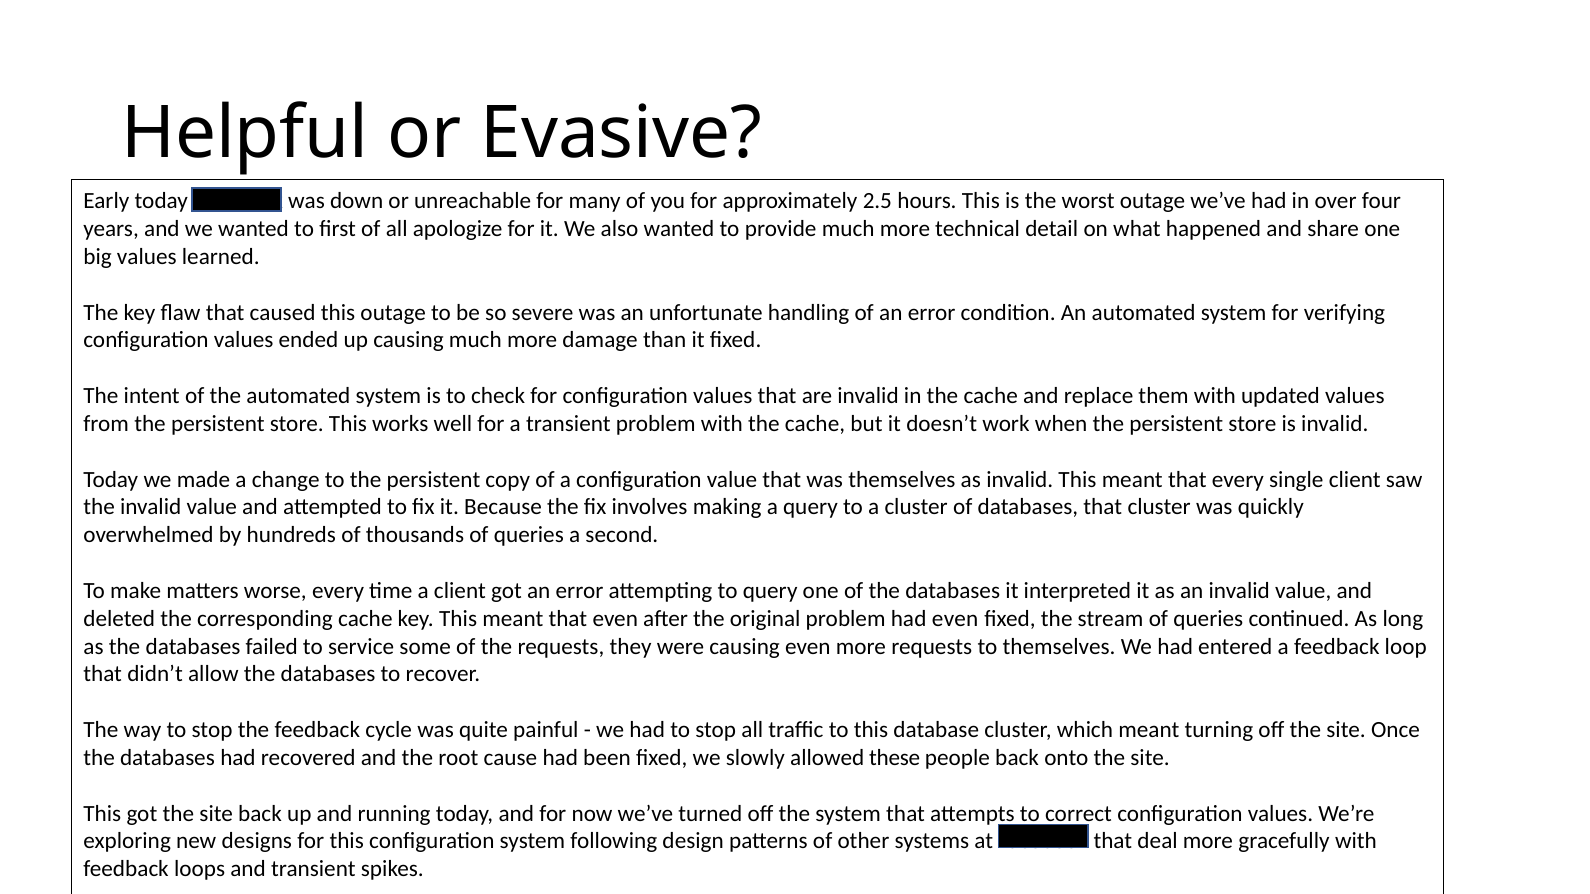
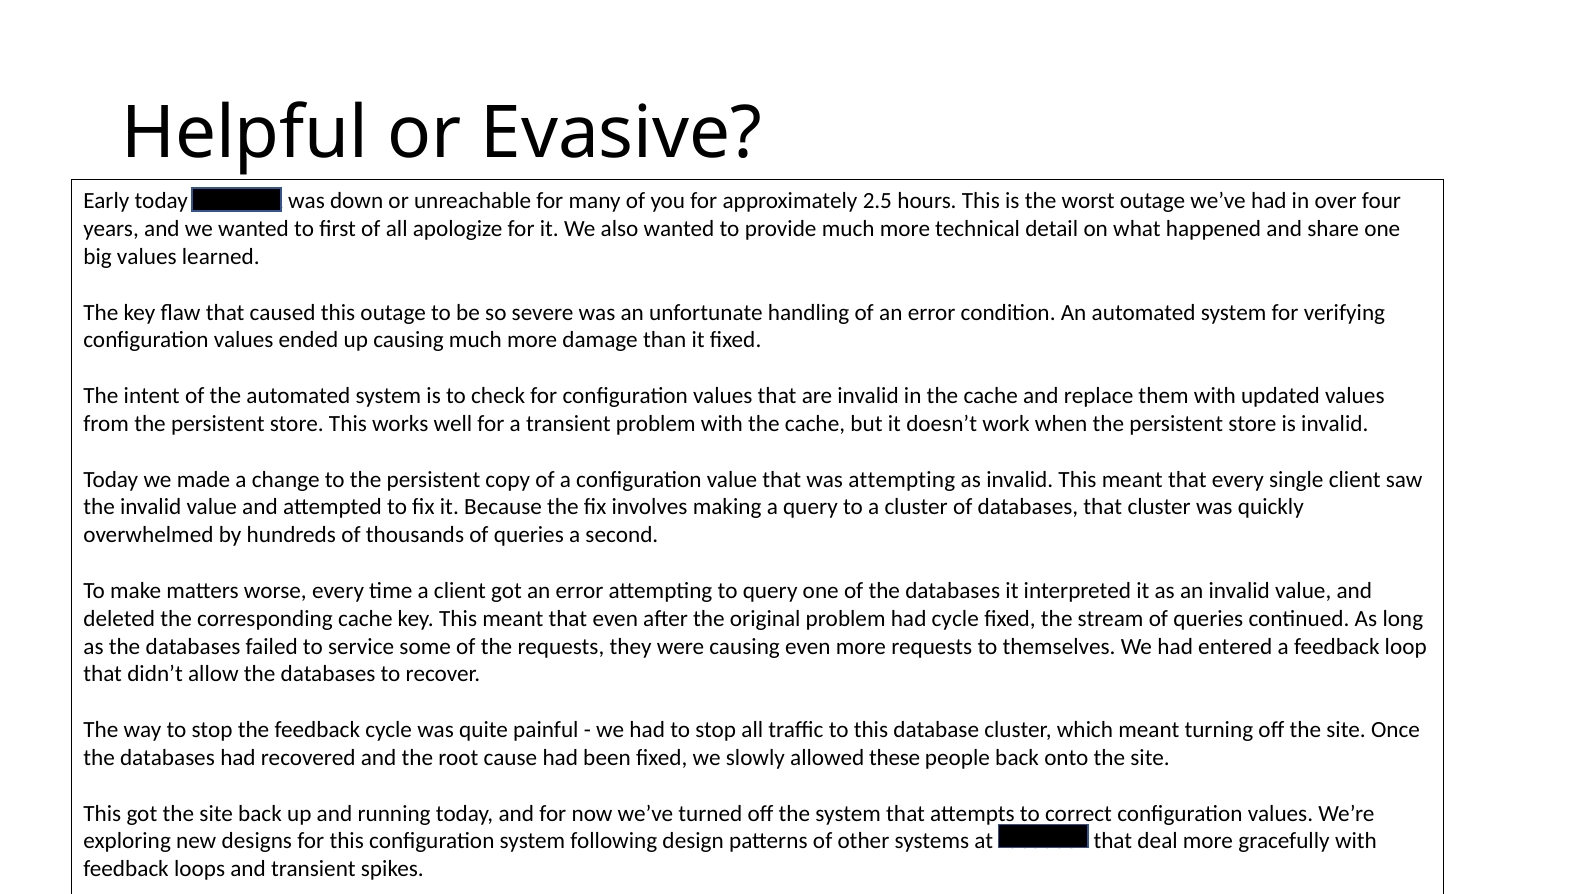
was themselves: themselves -> attempting (902, 480)
had even: even -> cycle (955, 619)
